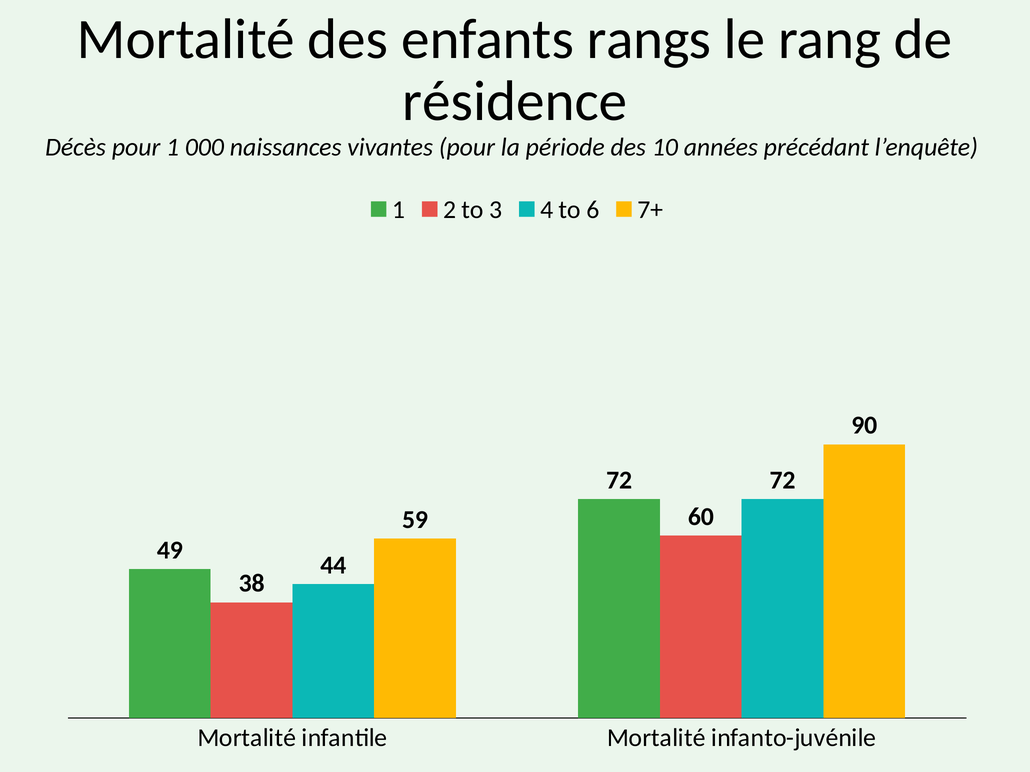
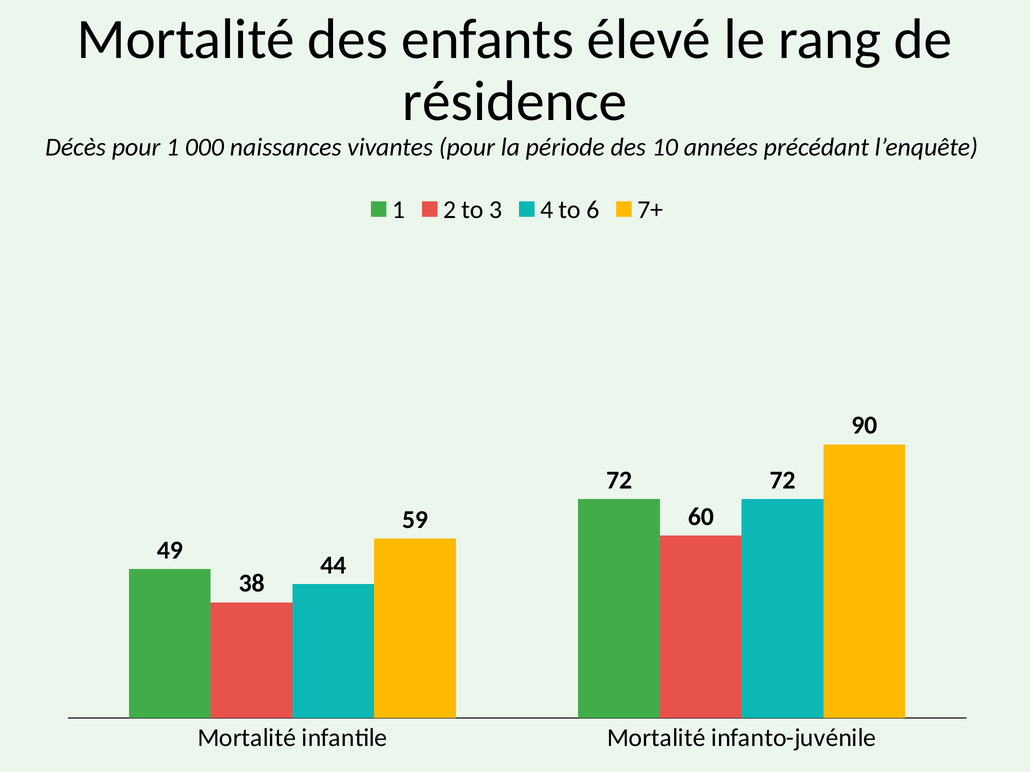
rangs: rangs -> élevé (649, 40)
